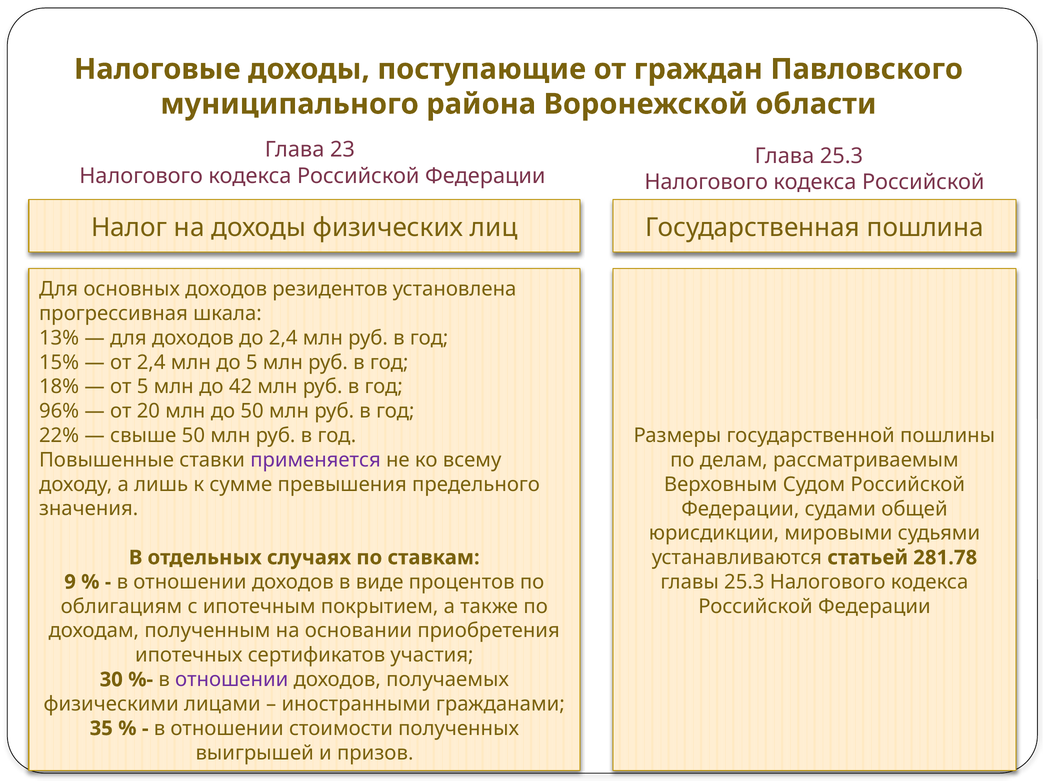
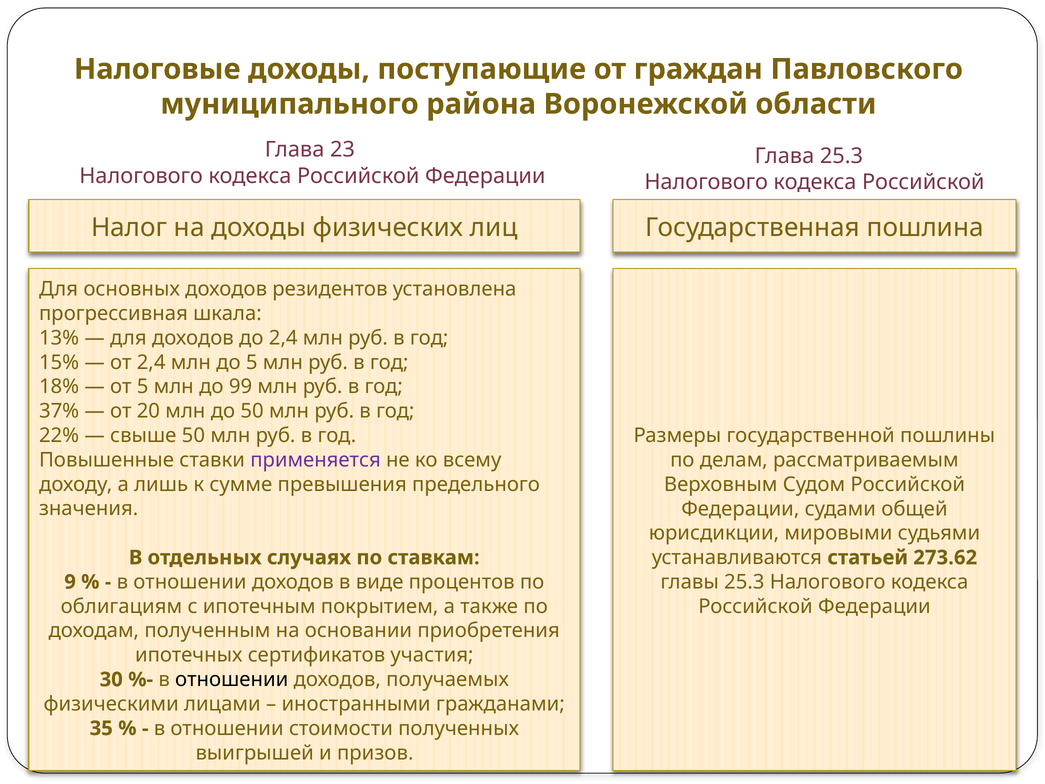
42: 42 -> 99 (241, 387)
96%: 96% -> 37% (59, 411)
281.78: 281.78 -> 273.62 (945, 557)
отношении colour: purple -> black (232, 679)
